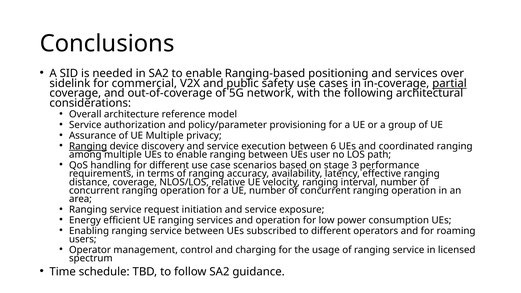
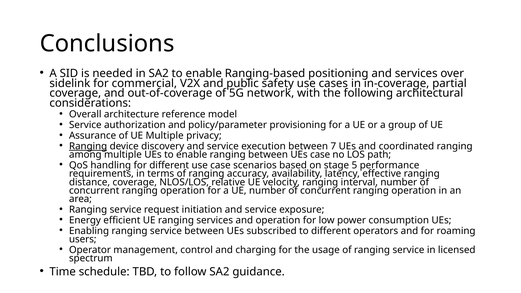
partial underline: present -> none (449, 83)
6: 6 -> 7 (333, 146)
UEs user: user -> case (320, 155)
3: 3 -> 5 (354, 165)
